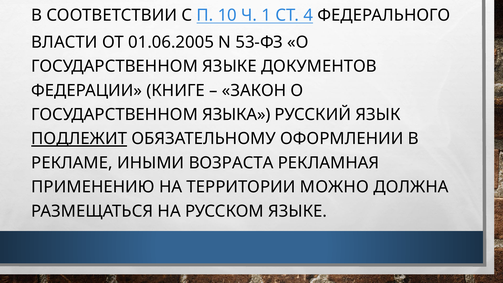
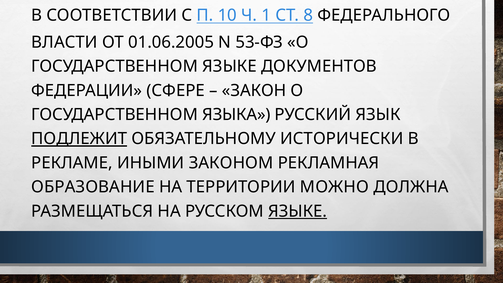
4: 4 -> 8 (308, 15)
КНИГЕ: КНИГЕ -> СФЕРЕ (176, 90)
ОФОРМЛЕНИИ: ОФОРМЛЕНИИ -> ИСТОРИЧЕСКИ (342, 139)
ВОЗРАСТА: ВОЗРАСТА -> ЗАКОНОМ (231, 163)
ПРИМЕНЕНИЮ: ПРИМЕНЕНИЮ -> ОБРАЗОВАНИЕ (93, 187)
ЯЗЫКЕ underline: none -> present (298, 211)
